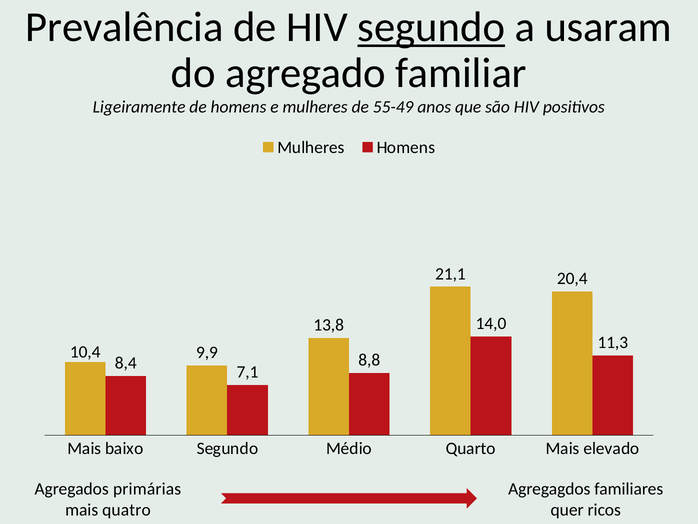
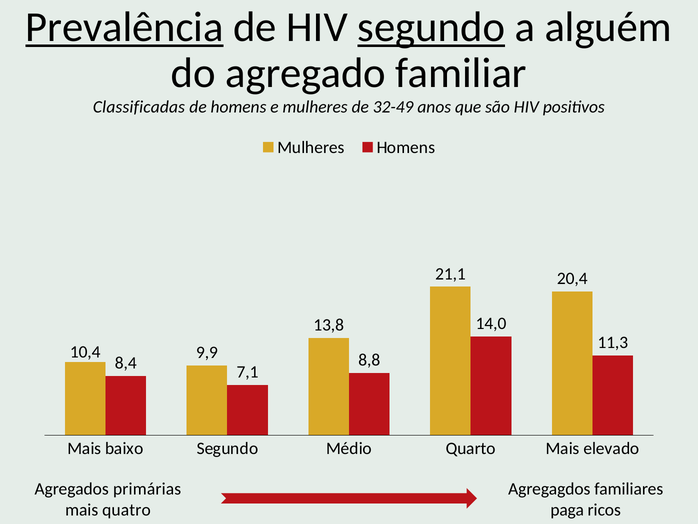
Prevalência underline: none -> present (125, 27)
usaram: usaram -> alguém (608, 27)
Ligeiramente: Ligeiramente -> Classificadas (139, 107)
55-49: 55-49 -> 32-49 (393, 107)
quer: quer -> paga (567, 509)
